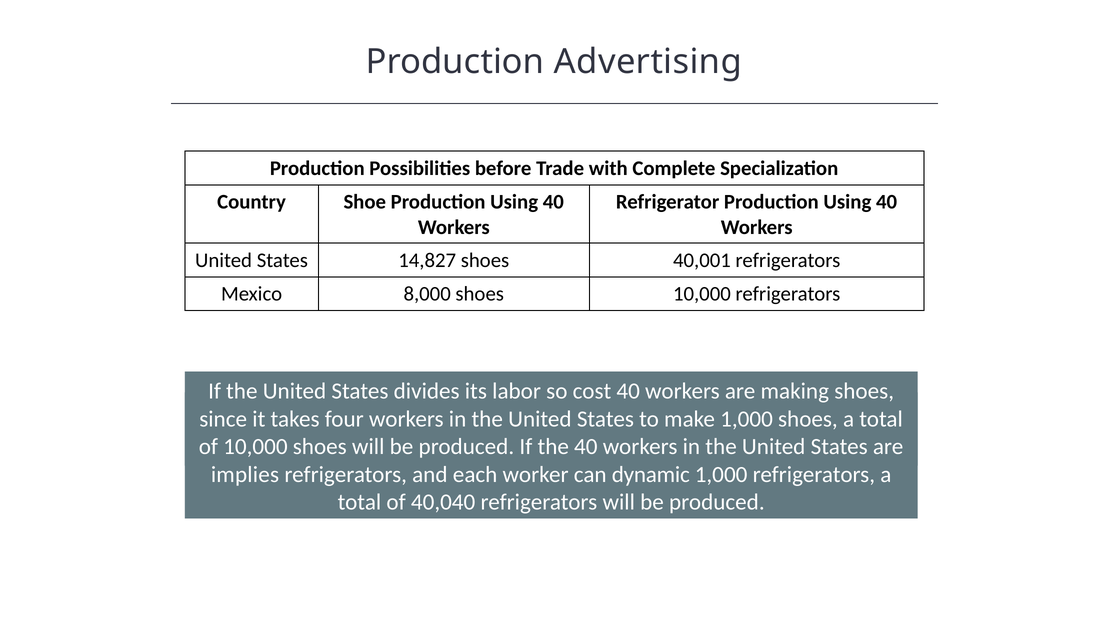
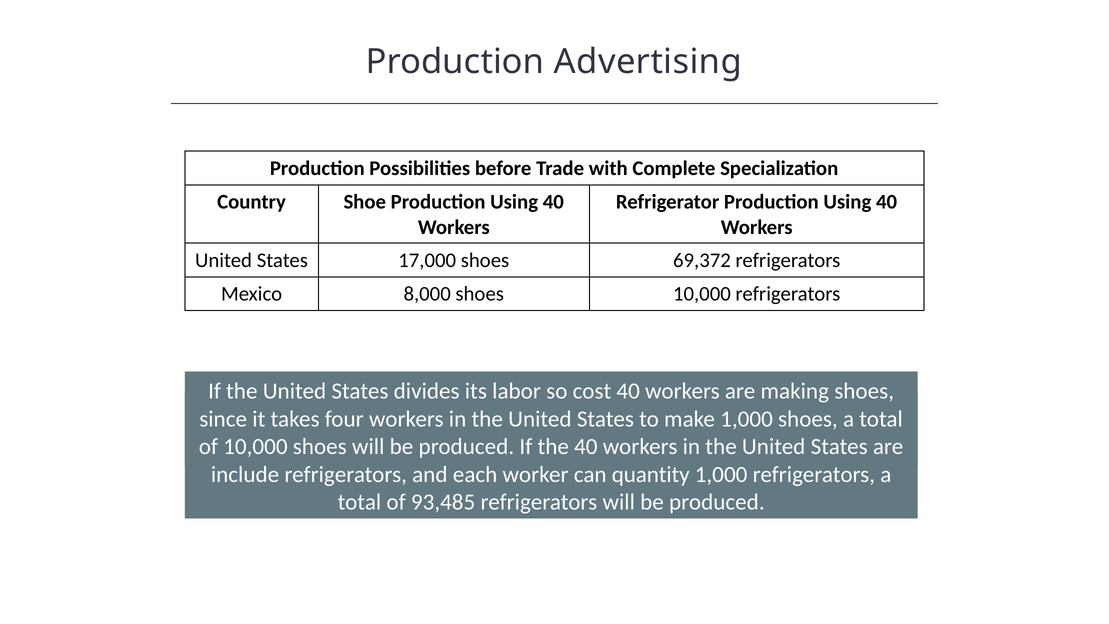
14,827: 14,827 -> 17,000 (427, 260)
40,001: 40,001 -> 69,372 (702, 260)
implies: implies -> include (245, 474)
dynamic: dynamic -> quantity (651, 474)
40,040: 40,040 -> 93,485 (443, 502)
